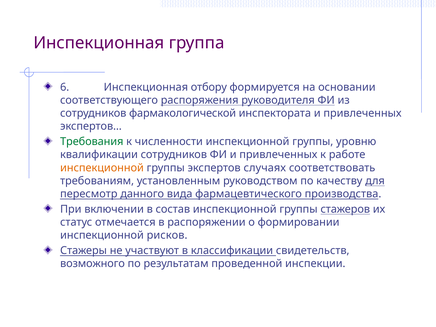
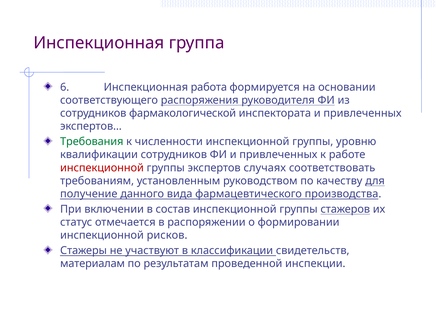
отбору: отбору -> работа (209, 87)
инспекционной colour: orange -> red (102, 168)
пересмотр: пересмотр -> получение (89, 194)
возможного: возможного -> материалам (93, 264)
